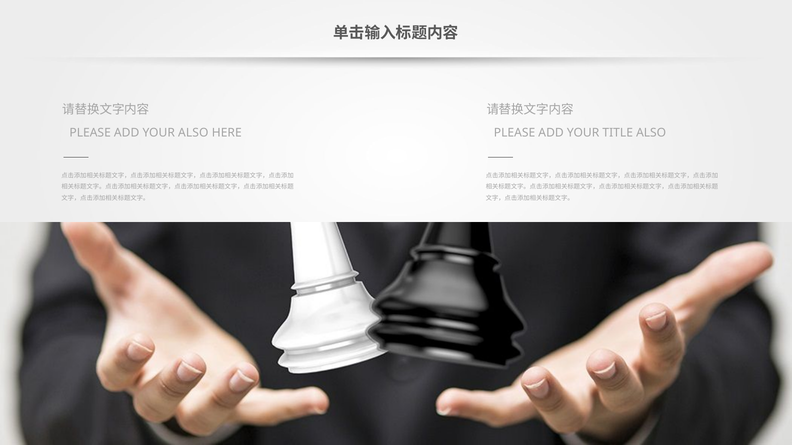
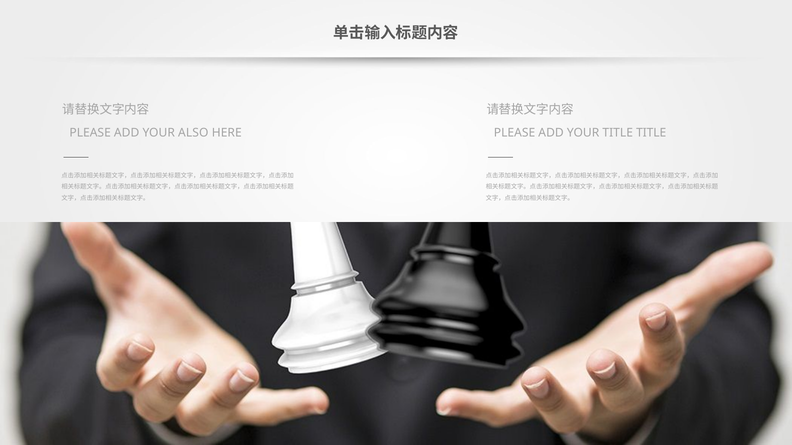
TITLE ALSO: ALSO -> TITLE (651, 133)
